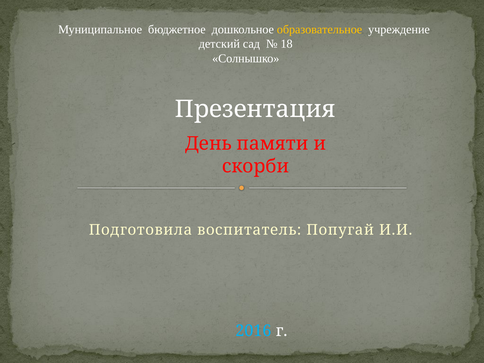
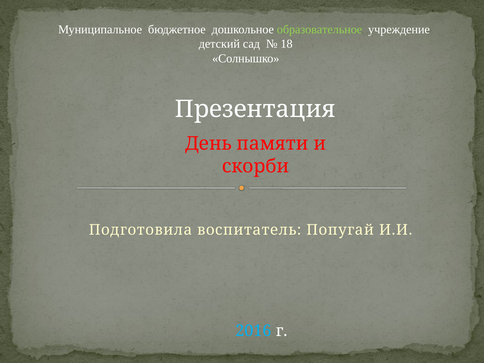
образовательное colour: yellow -> light green (320, 29)
